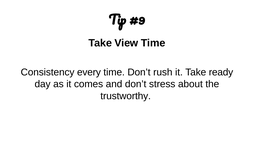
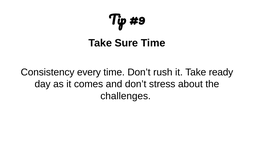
View: View -> Sure (126, 43)
trustworthy: trustworthy -> challenges (126, 96)
